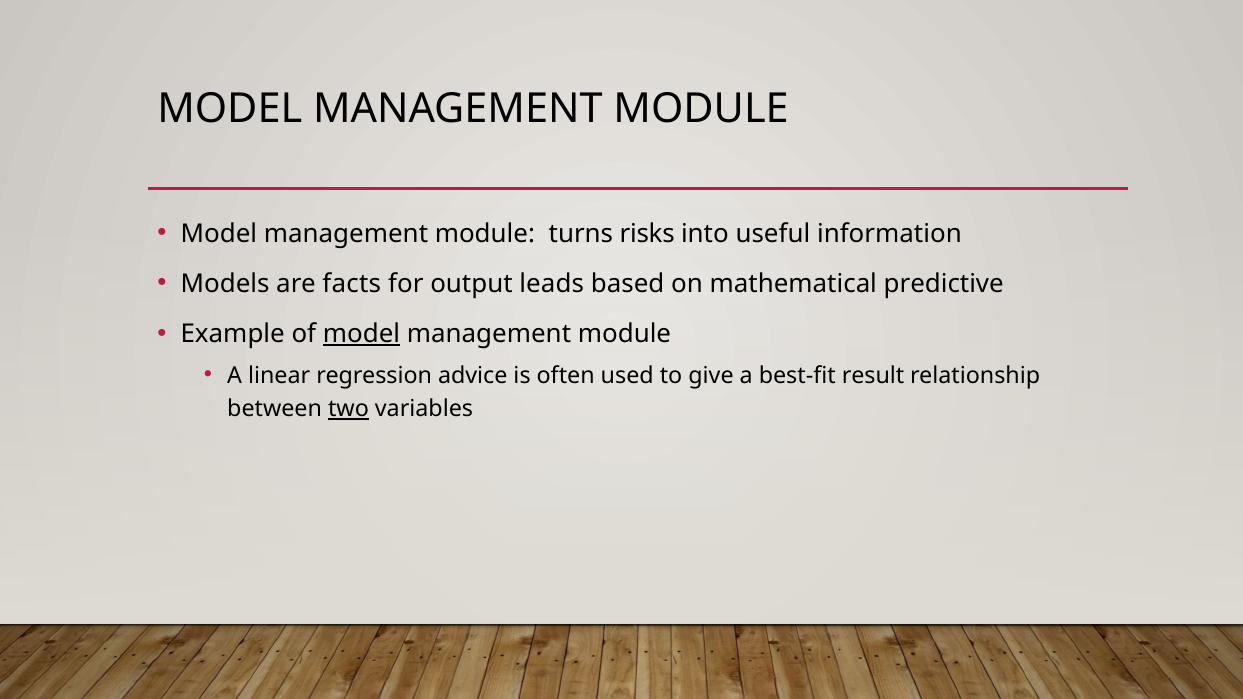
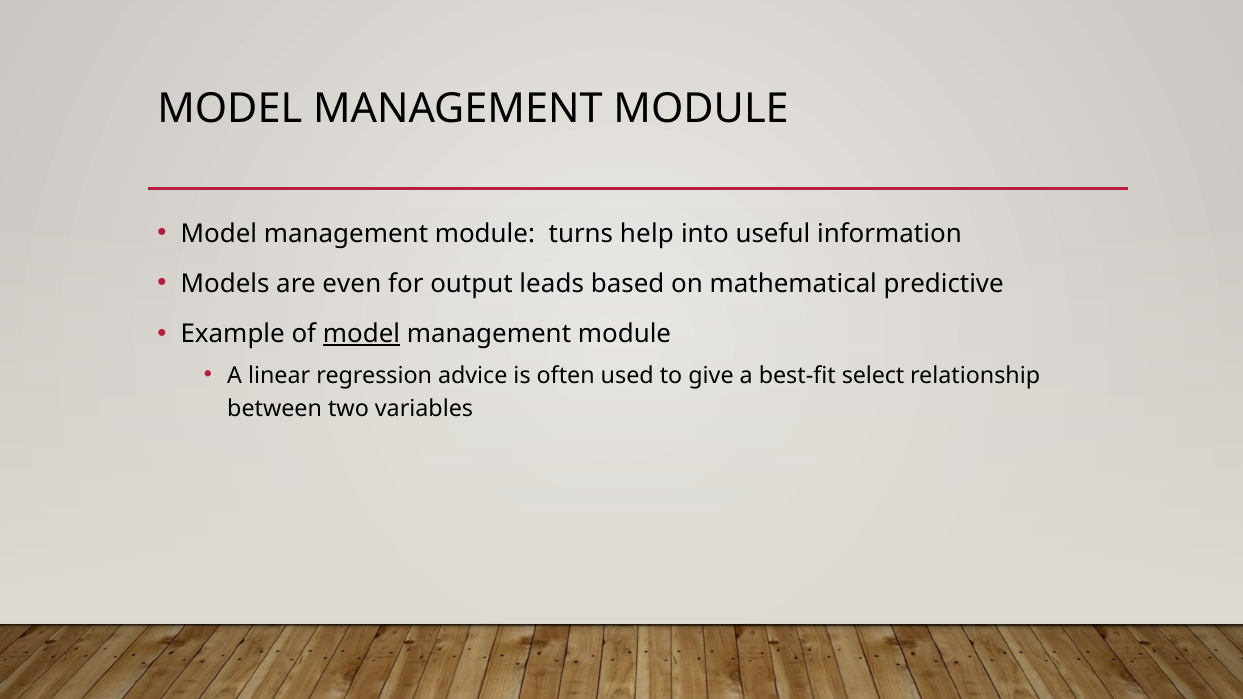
risks: risks -> help (647, 234)
facts: facts -> even (352, 284)
result: result -> select (873, 376)
two underline: present -> none (348, 409)
